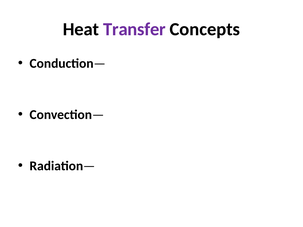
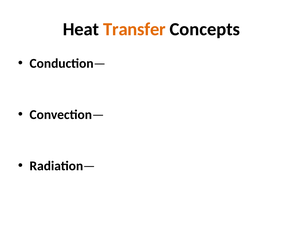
Transfer colour: purple -> orange (134, 29)
